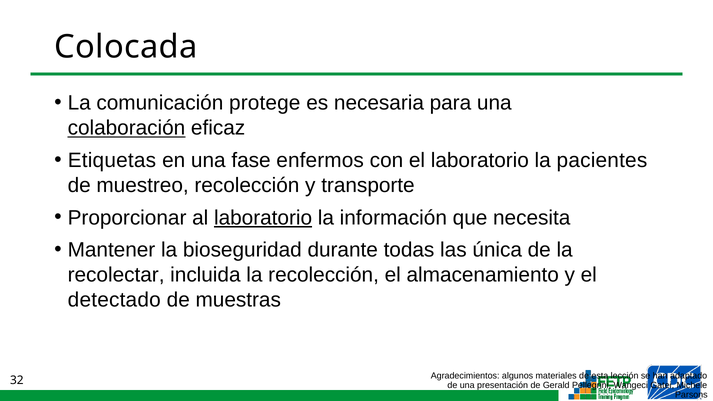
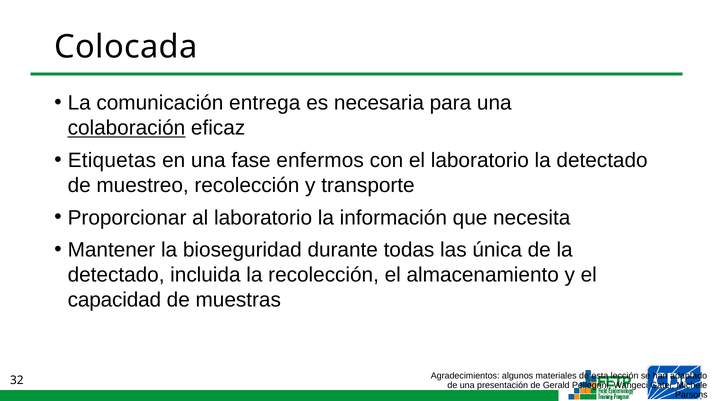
protege: protege -> entrega (265, 103)
laboratorio la pacientes: pacientes -> detectado (602, 160)
laboratorio underline: present -> none (263, 218)
recolectar: recolectar -> detectado (116, 275)
detectado: detectado -> capacidad (114, 300)
